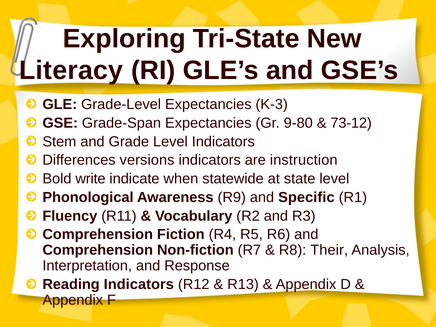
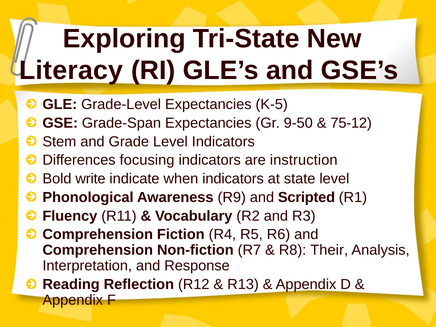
K-3: K-3 -> K-5 (272, 104)
9-80: 9-80 -> 9-50 (298, 123)
73-12: 73-12 -> 75-12 (351, 123)
versions: versions -> focusing (147, 160)
when statewide: statewide -> indicators (233, 179)
Specific: Specific -> Scripted (307, 197)
Reading Indicators: Indicators -> Reflection (139, 284)
